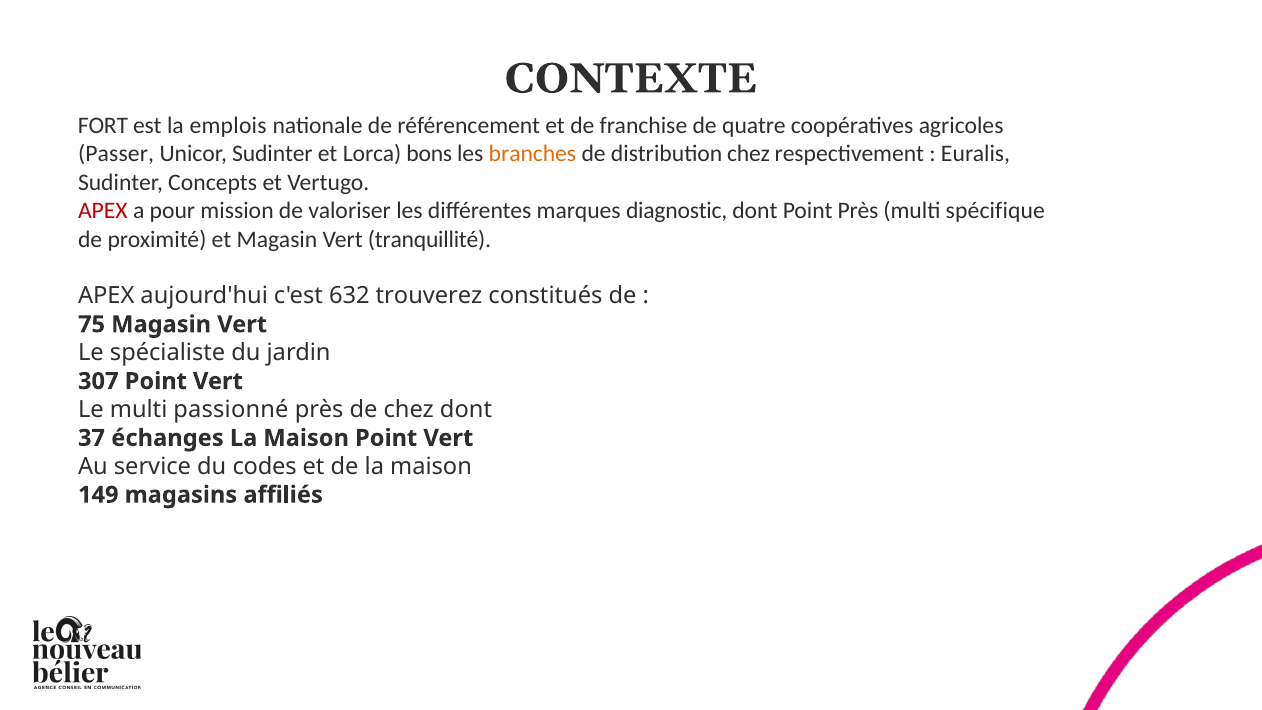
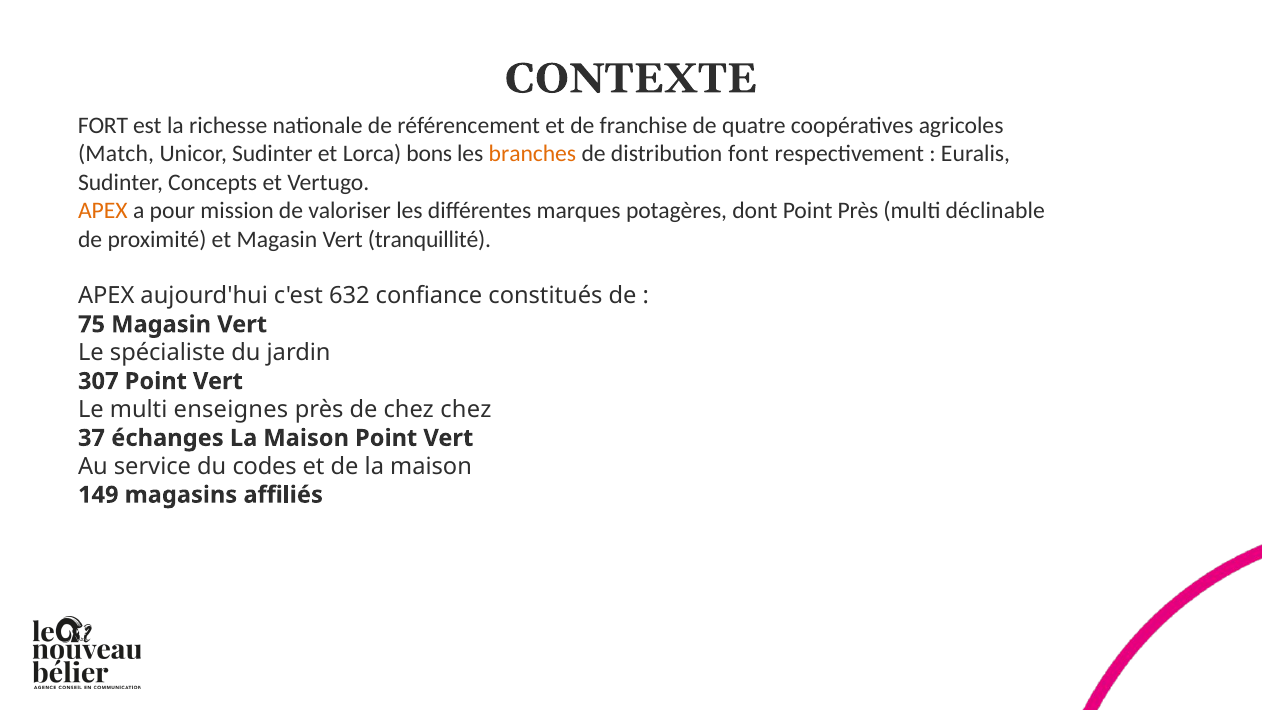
emplois: emplois -> richesse (228, 126)
Passer: Passer -> Match (116, 154)
distribution chez: chez -> font (748, 154)
APEX colour: red -> orange (103, 211)
diagnostic: diagnostic -> potagères (677, 211)
spécifique: spécifique -> déclinable (995, 211)
trouverez: trouverez -> confiance (429, 296)
passionné: passionné -> enseignes (231, 410)
chez dont: dont -> chez (466, 410)
